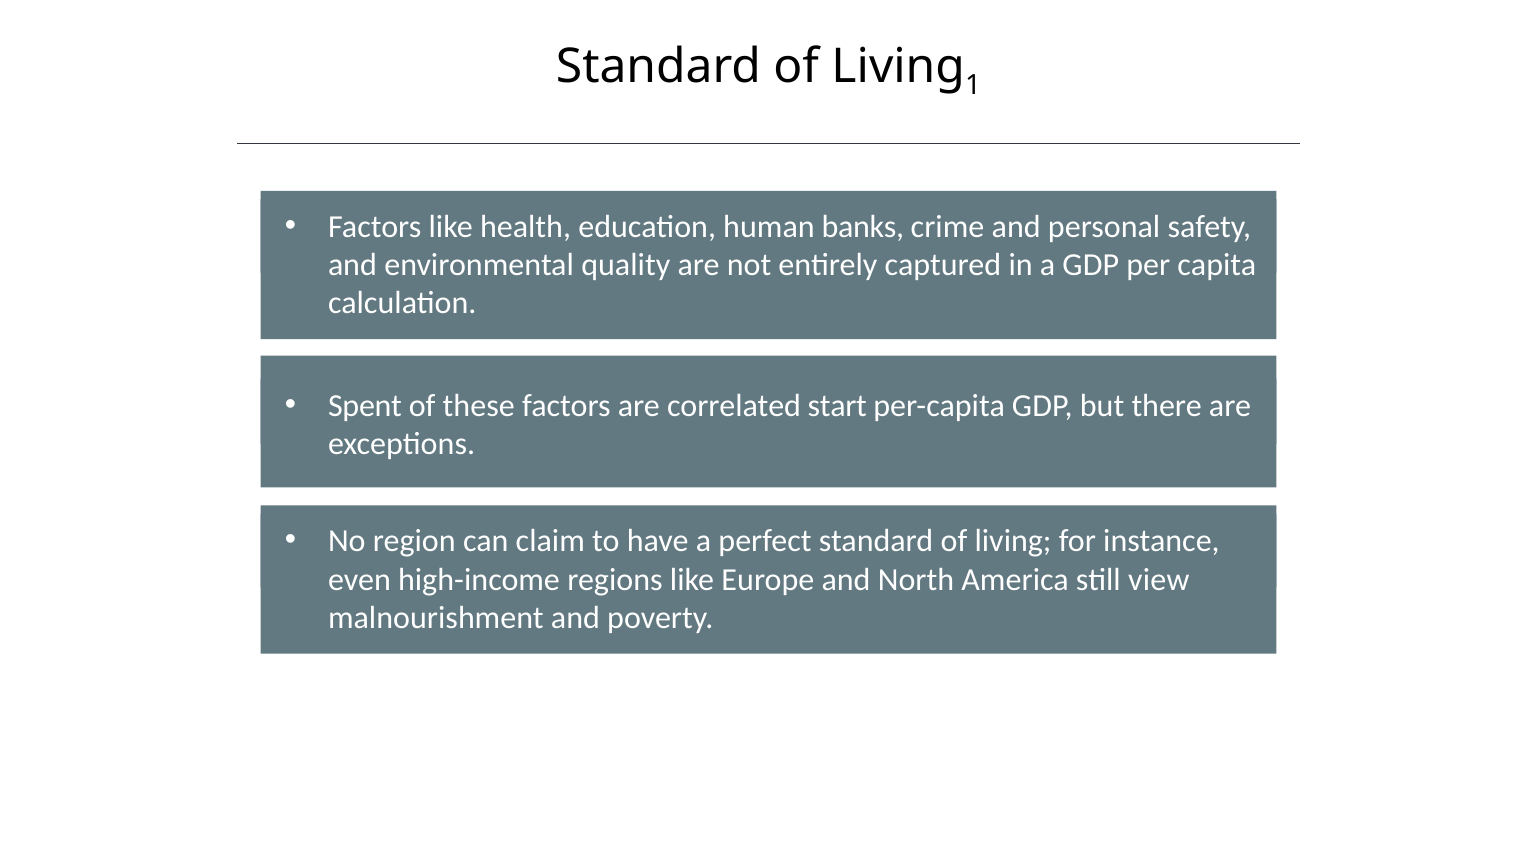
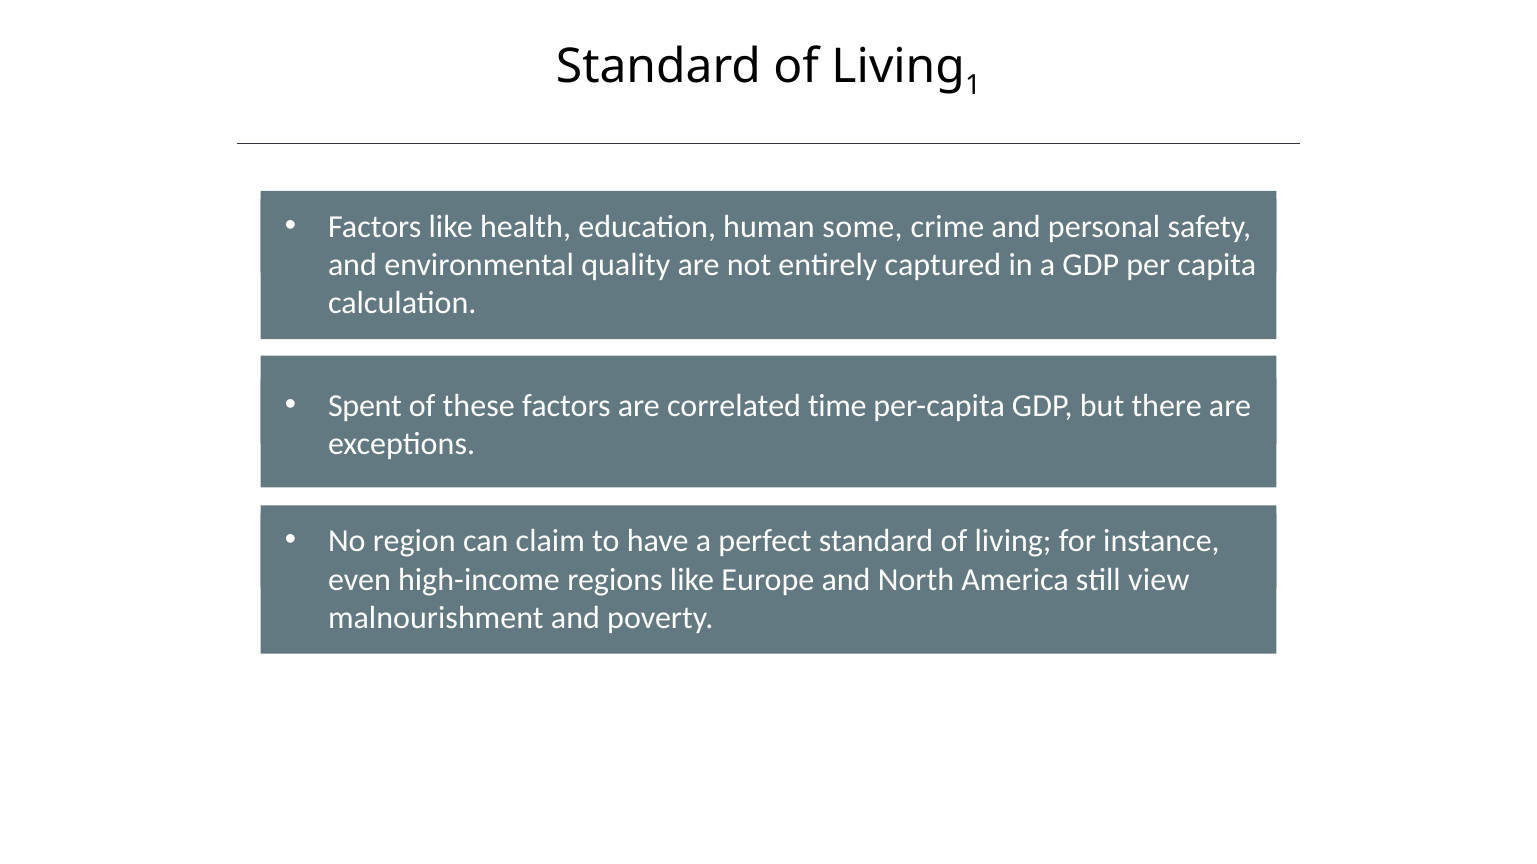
banks: banks -> some (863, 227)
start: start -> time (837, 406)
